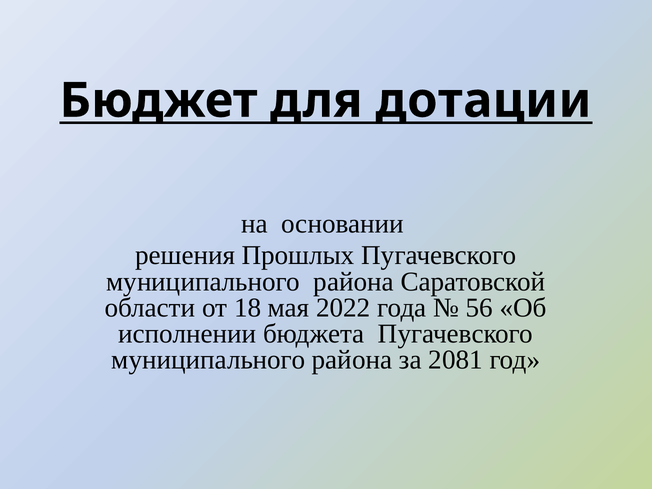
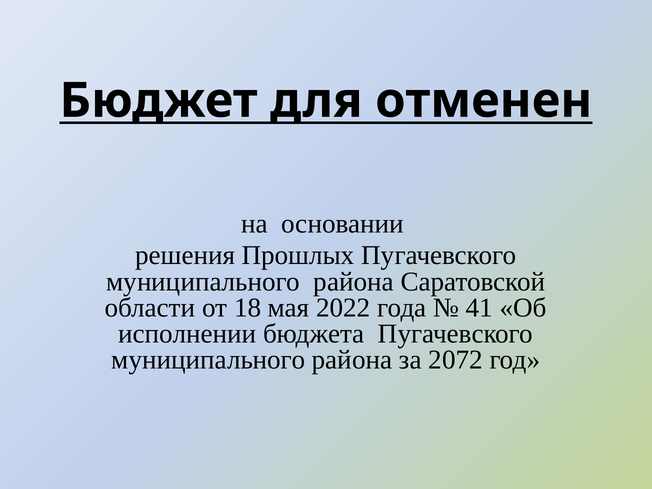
дотации: дотации -> отменен (484, 101)
56: 56 -> 41 (479, 308)
2081: 2081 -> 2072 (456, 360)
